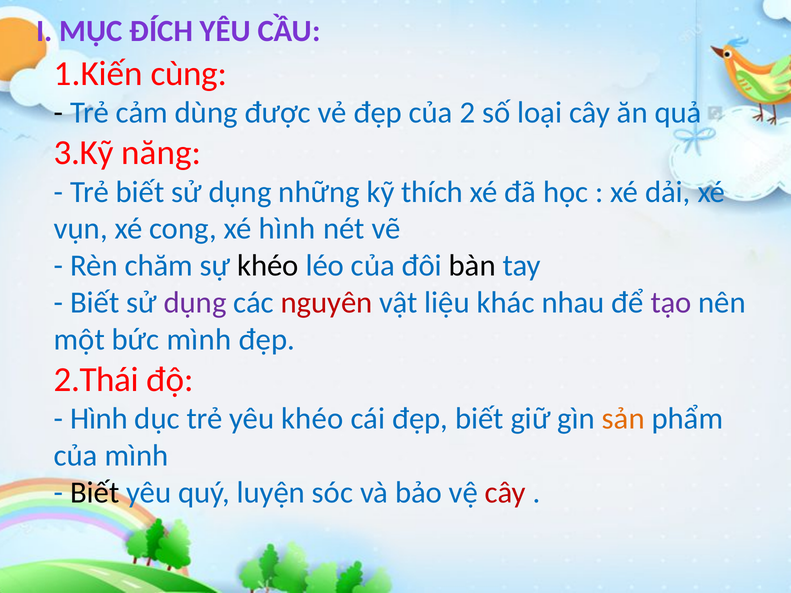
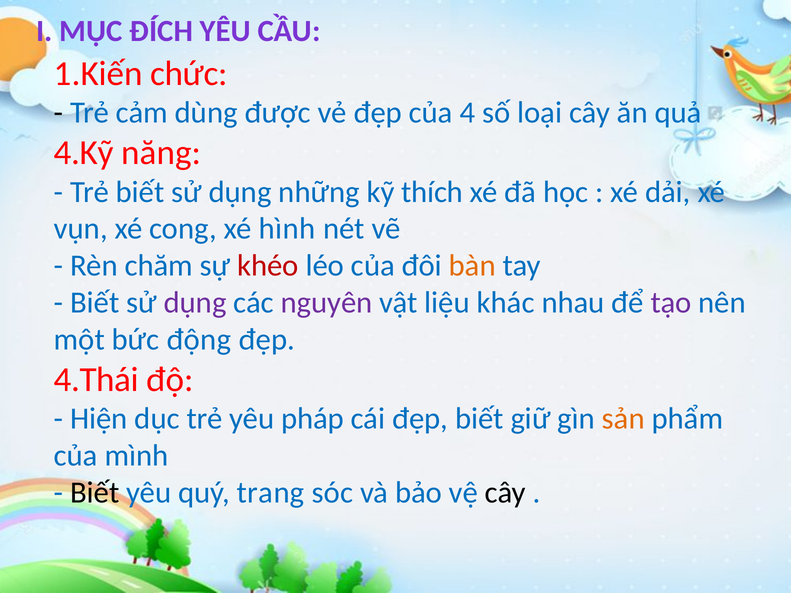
cùng: cùng -> chức (189, 74)
2: 2 -> 4 (467, 113)
3.Kỹ: 3.Kỹ -> 4.Kỹ (84, 153)
khéo colour: black -> red (268, 266)
bàn colour: black -> orange (472, 266)
nguyên colour: red -> purple (327, 303)
bức mình: mình -> động (199, 340)
2.Thái: 2.Thái -> 4.Thái (96, 380)
Hình: Hình -> Hiện (99, 419)
yêu khéo: khéo -> pháp (313, 419)
luyện: luyện -> trang (271, 493)
cây colour: red -> black (505, 493)
